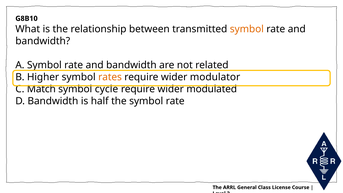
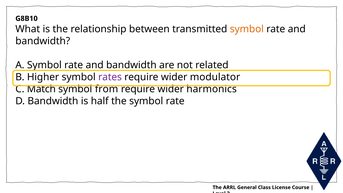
rates colour: orange -> purple (110, 77)
cycle: cycle -> from (107, 89)
modulated: modulated -> harmonics (212, 89)
